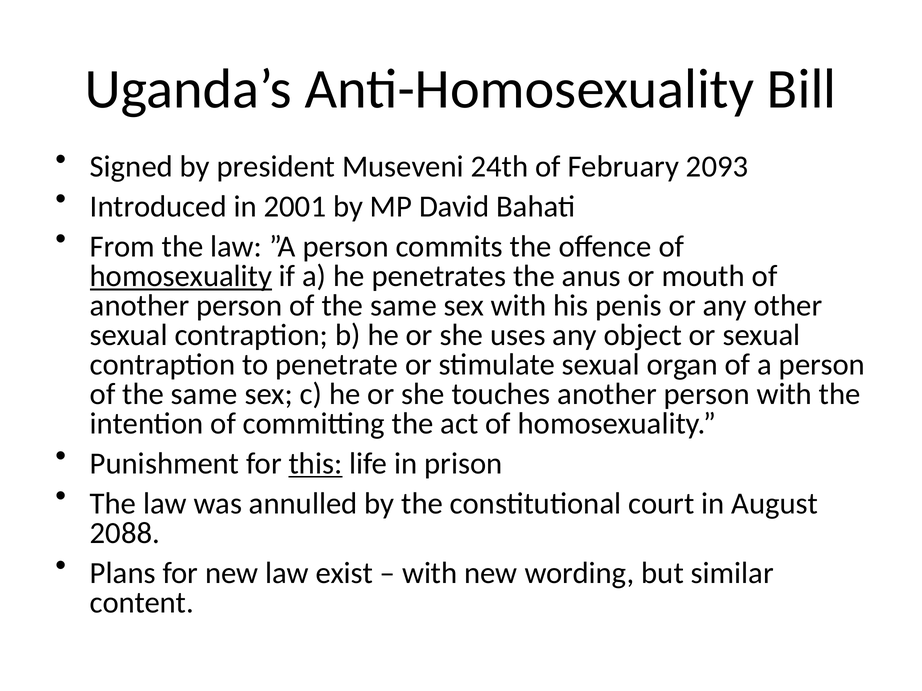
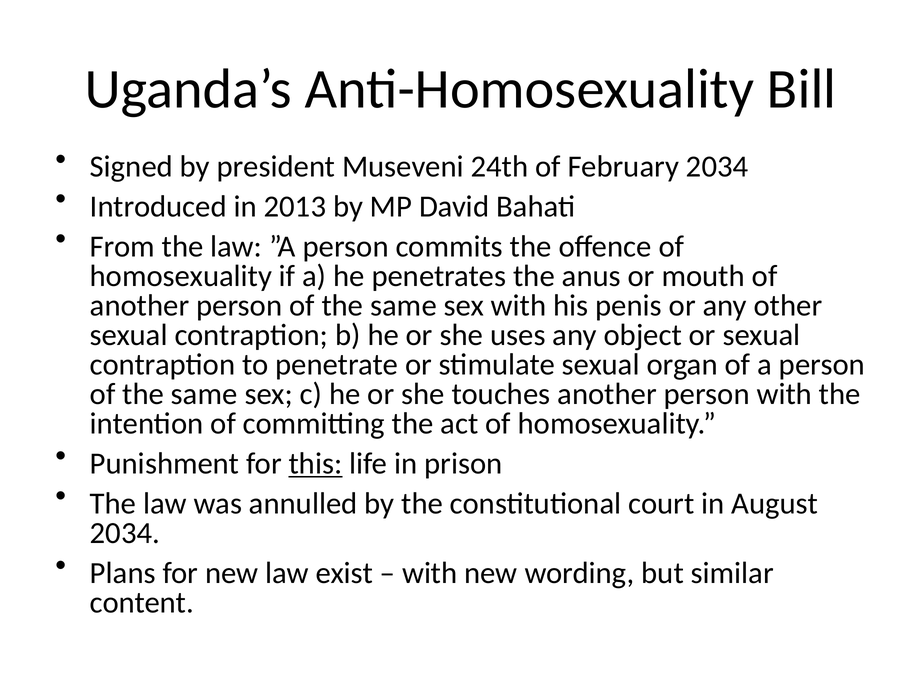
February 2093: 2093 -> 2034 (717, 167)
2001: 2001 -> 2013 (295, 207)
homosexuality underline: present -> none (181, 276)
2088: 2088 -> 2034 (125, 533)
